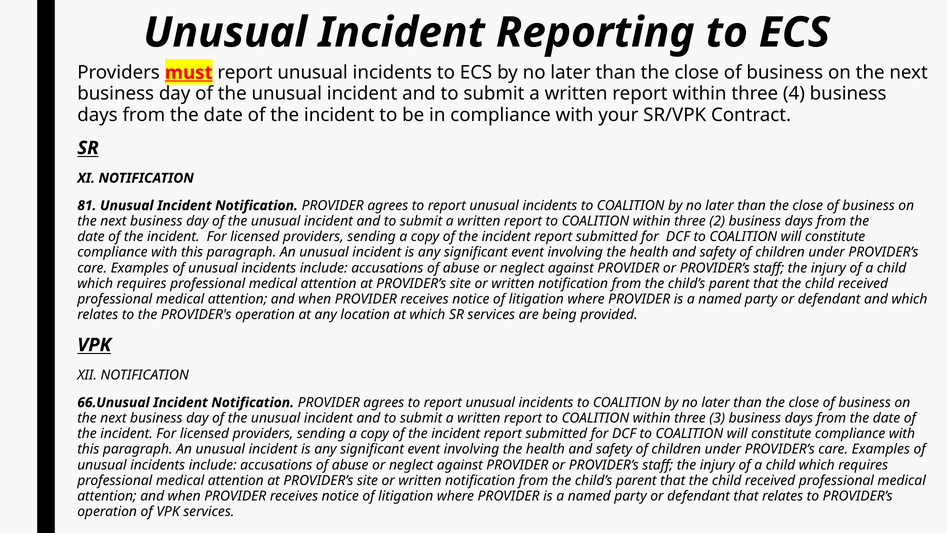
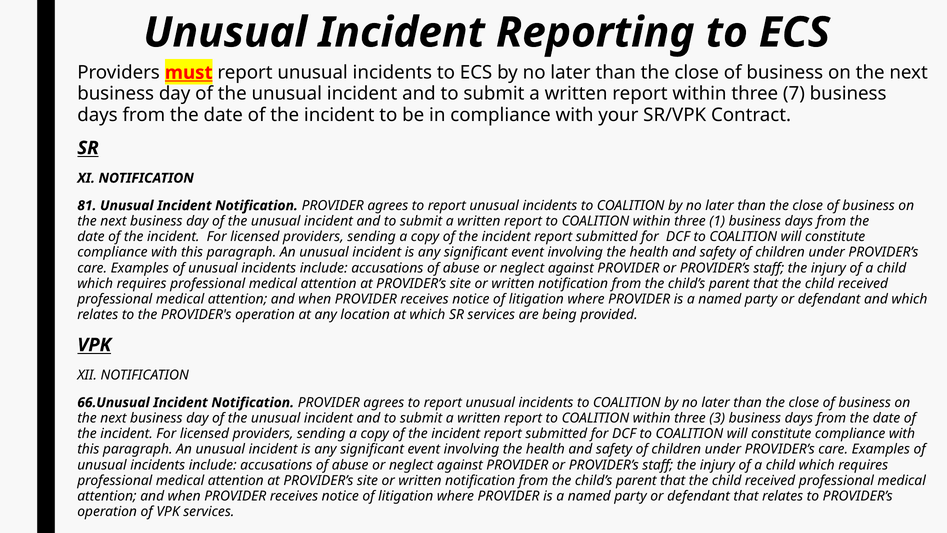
4: 4 -> 7 (794, 94)
2: 2 -> 1 (717, 221)
